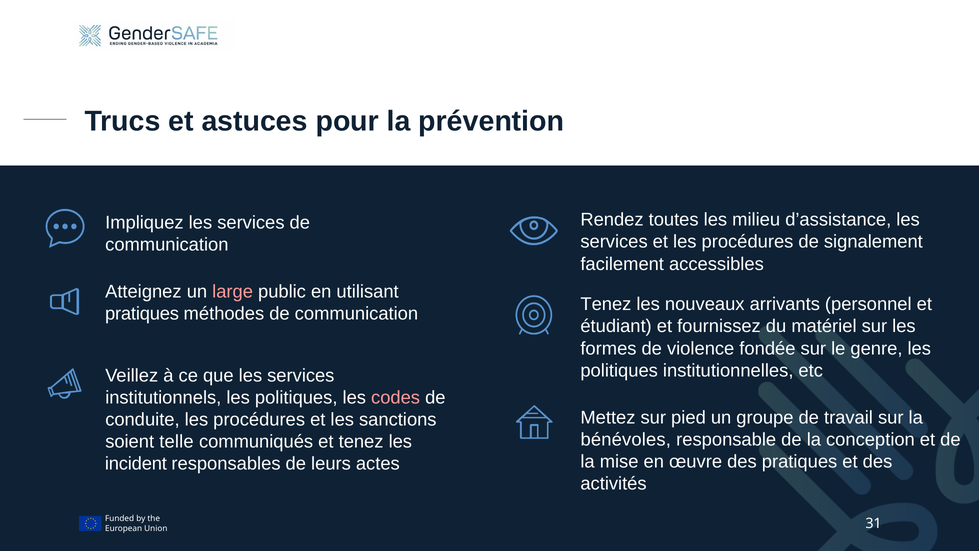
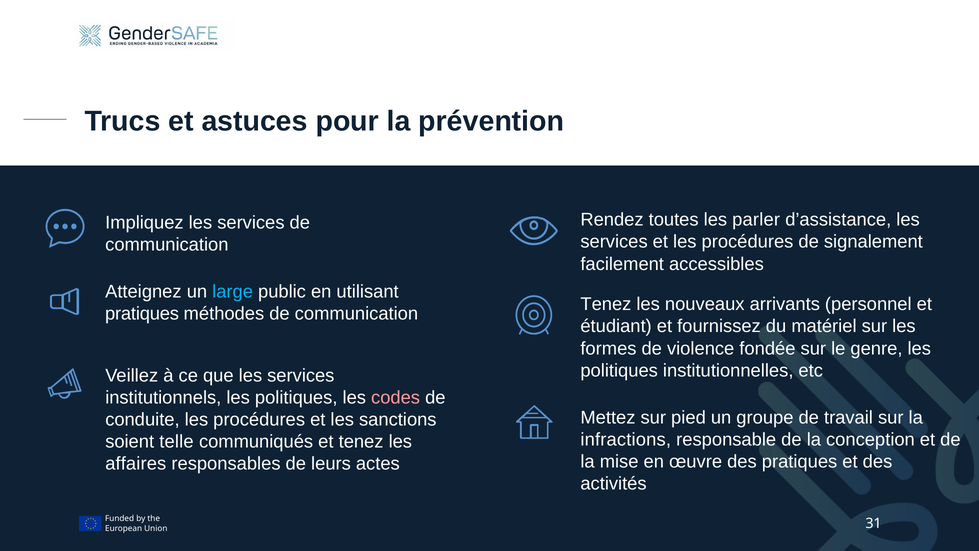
milieu: milieu -> parler (756, 220)
large colour: pink -> light blue (233, 291)
bénévoles: bénévoles -> infractions (626, 439)
incident: incident -> affaires (136, 464)
